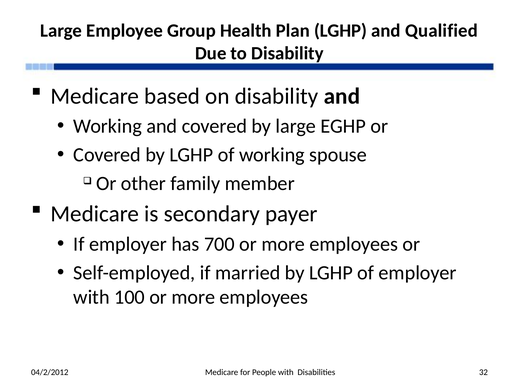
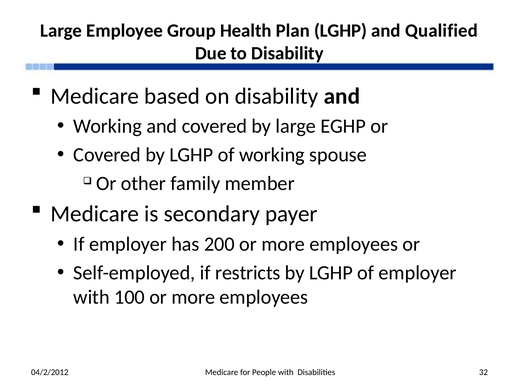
700: 700 -> 200 (219, 244)
married: married -> restricts (248, 272)
